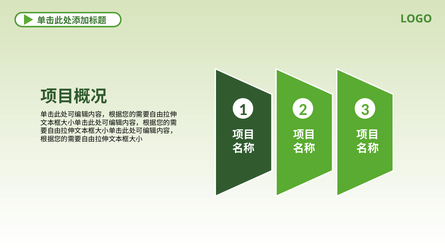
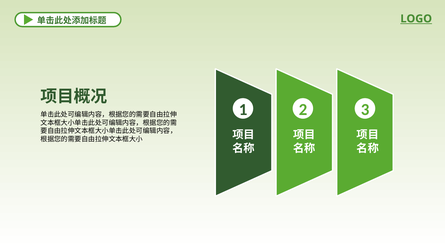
LOGO underline: none -> present (416, 19)
